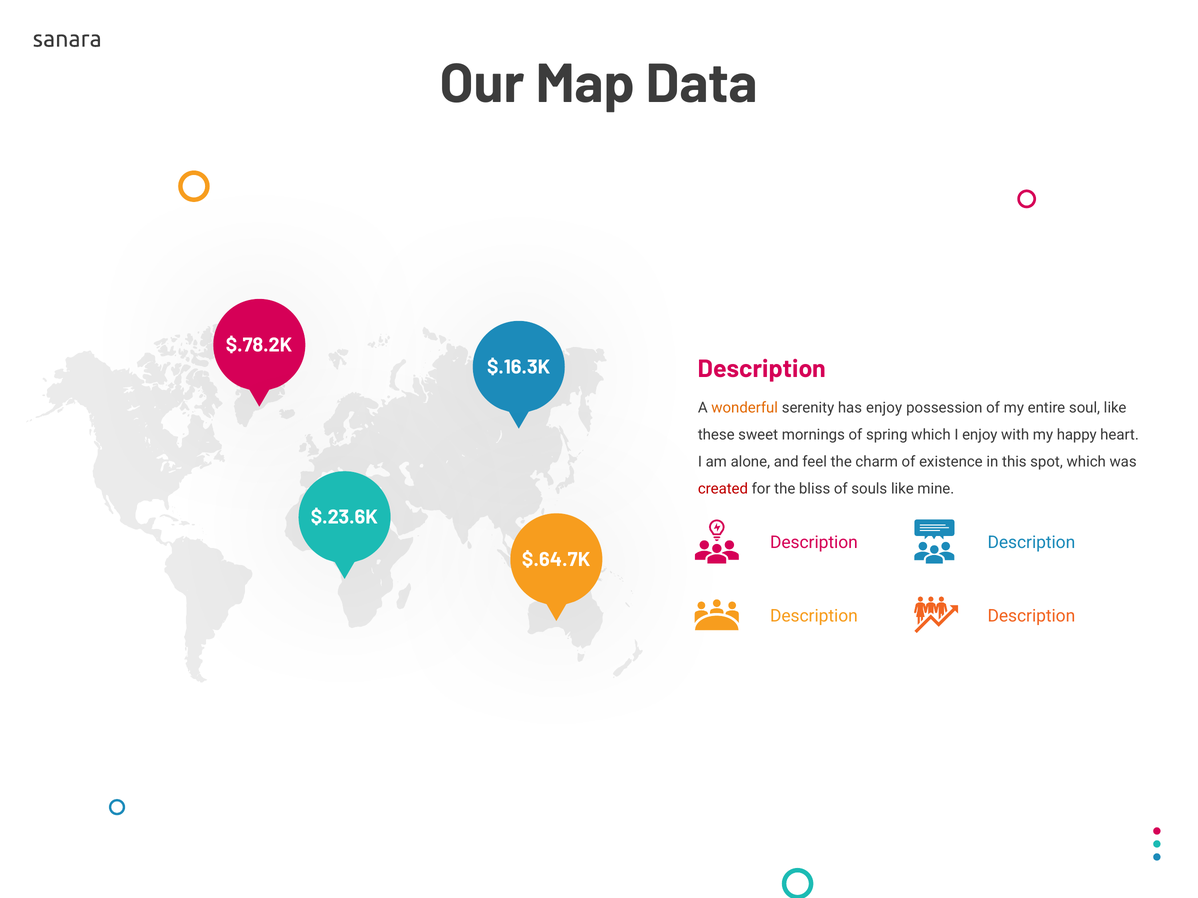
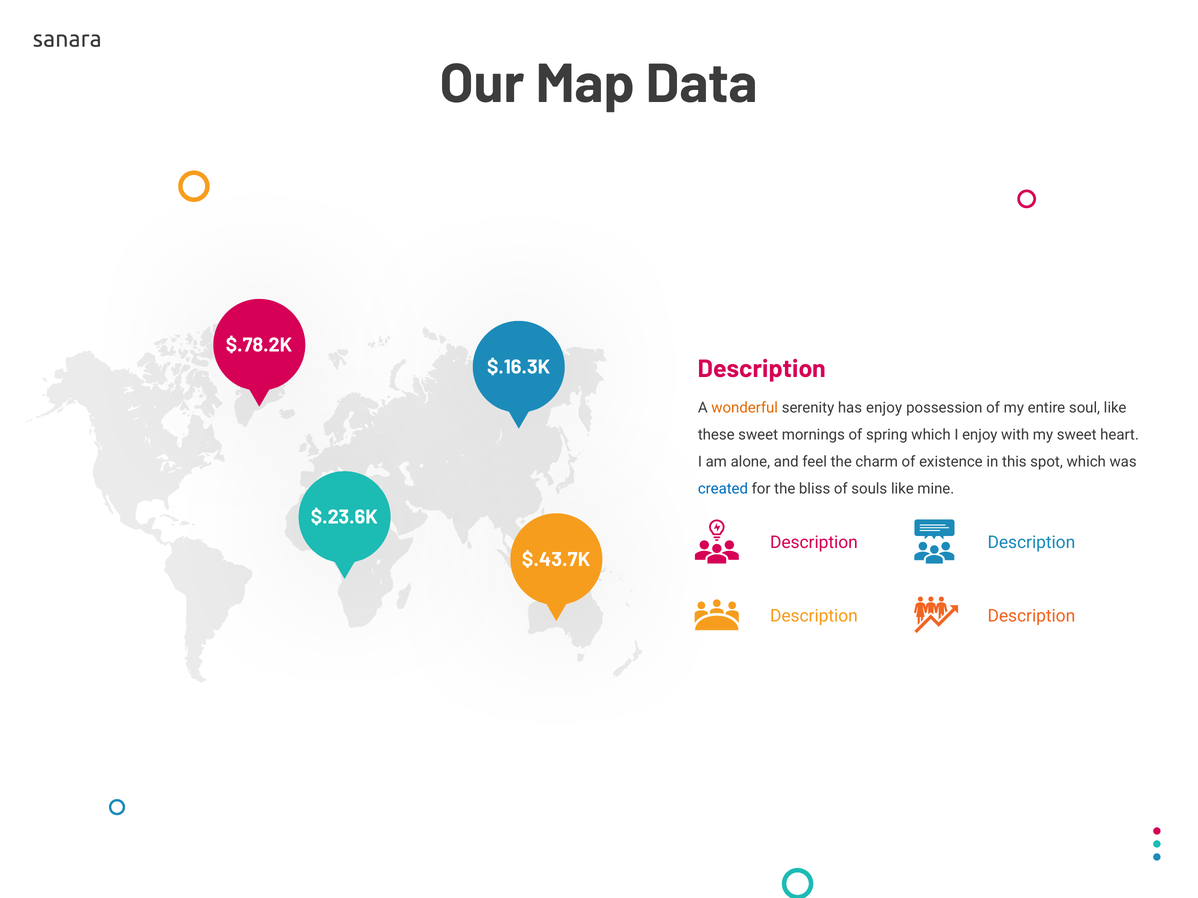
my happy: happy -> sweet (1077, 435)
created colour: red -> blue (723, 489)
$.64.7K: $.64.7K -> $.43.7K (556, 560)
